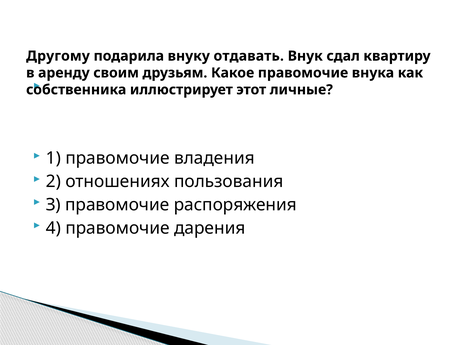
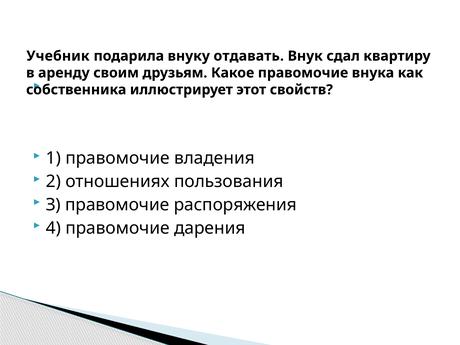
Другому: Другому -> Учебник (58, 56)
личные: личные -> свойств (301, 90)
